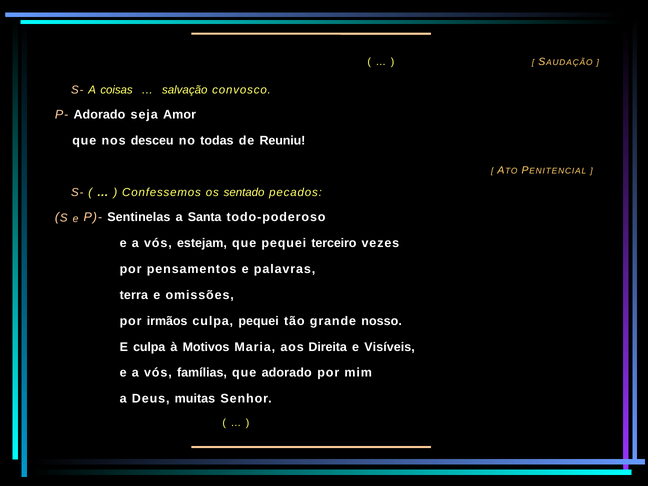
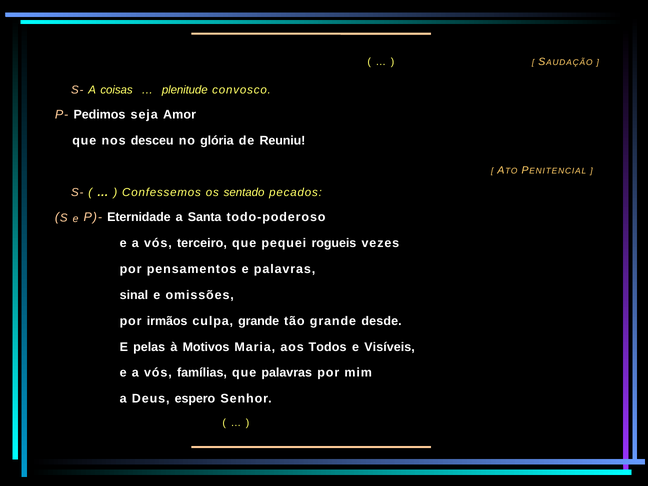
salvação: salvação -> plenitude (185, 90)
P- Adorado: Adorado -> Pedimos (99, 115)
todas: todas -> glória (217, 141)
Sentinelas: Sentinelas -> Eternidade (139, 217)
estejam: estejam -> terceiro (202, 243)
terceiro: terceiro -> rogueis (334, 243)
terra: terra -> sinal (134, 295)
culpa pequei: pequei -> grande (259, 321)
nosso: nosso -> desde (382, 321)
E culpa: culpa -> pelas (149, 347)
Direita: Direita -> Todos (328, 347)
que adorado: adorado -> palavras (287, 373)
muitas: muitas -> espero (195, 399)
